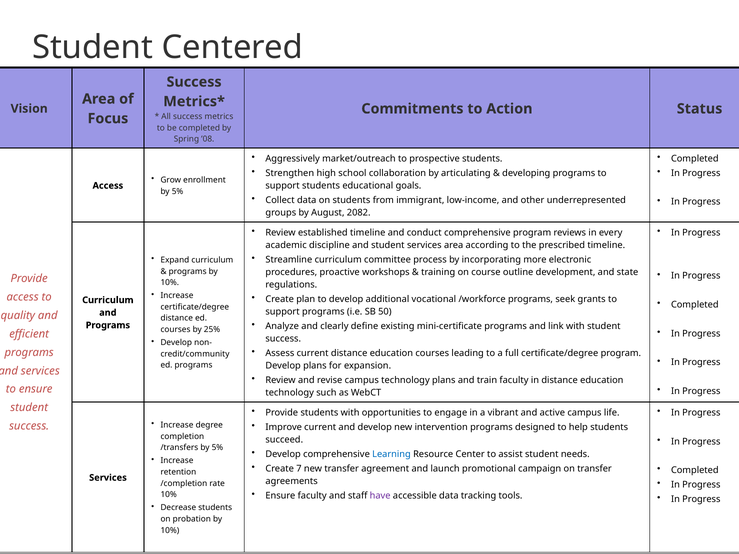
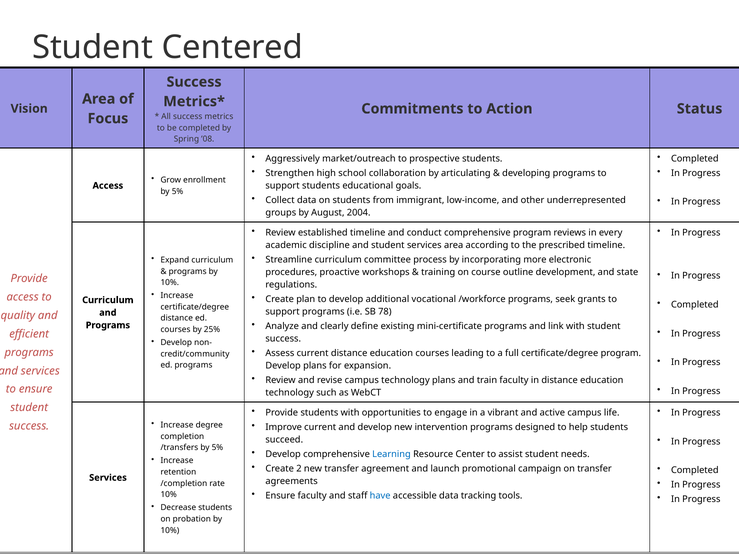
2082: 2082 -> 2004 (359, 213)
50: 50 -> 78 (385, 312)
7: 7 -> 2 (299, 469)
have colour: purple -> blue (380, 496)
